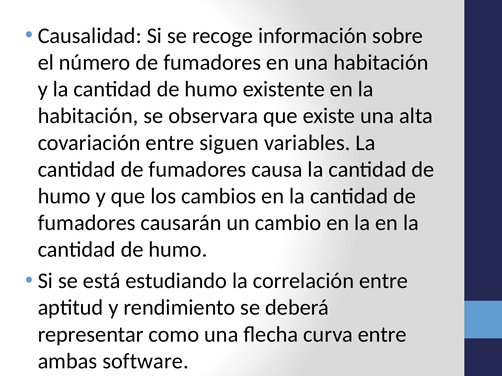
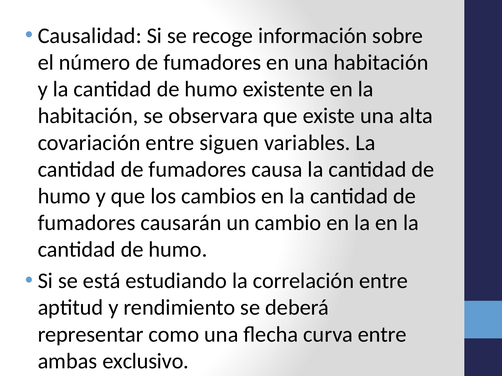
software: software -> exclusivo (146, 362)
